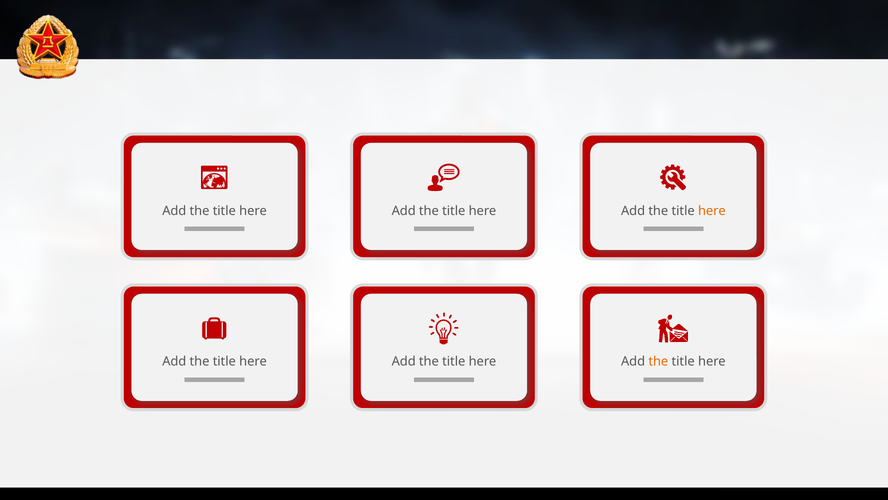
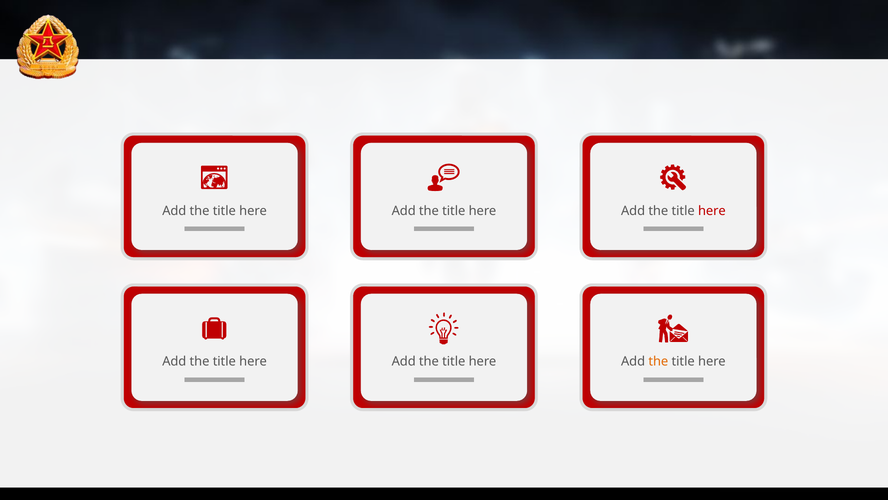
here colour: orange -> red (712, 211)
